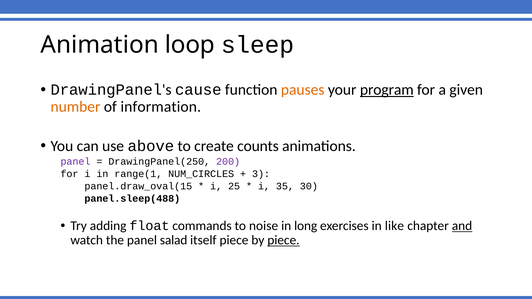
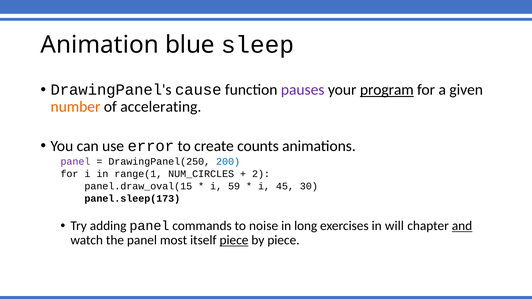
loop: loop -> blue (190, 45)
pauses colour: orange -> purple (303, 90)
information: information -> accelerating (161, 107)
above: above -> error (151, 146)
200 colour: purple -> blue (228, 162)
3: 3 -> 2 (261, 174)
25: 25 -> 59 (234, 186)
35: 35 -> 45 (285, 186)
panel.sleep(488: panel.sleep(488 -> panel.sleep(173 (132, 199)
adding float: float -> panel (149, 226)
like: like -> will (394, 226)
salad: salad -> most (174, 240)
piece underline: none -> present (234, 240)
piece underline: present -> none (283, 240)
